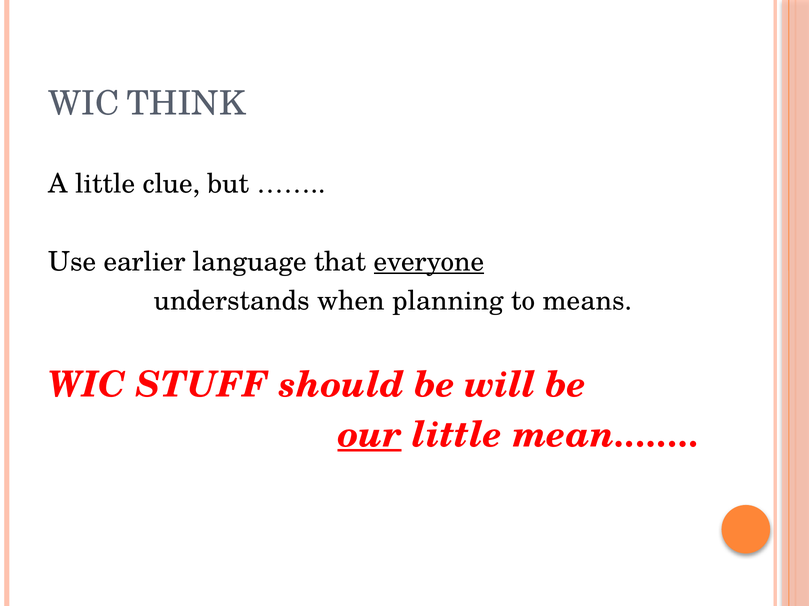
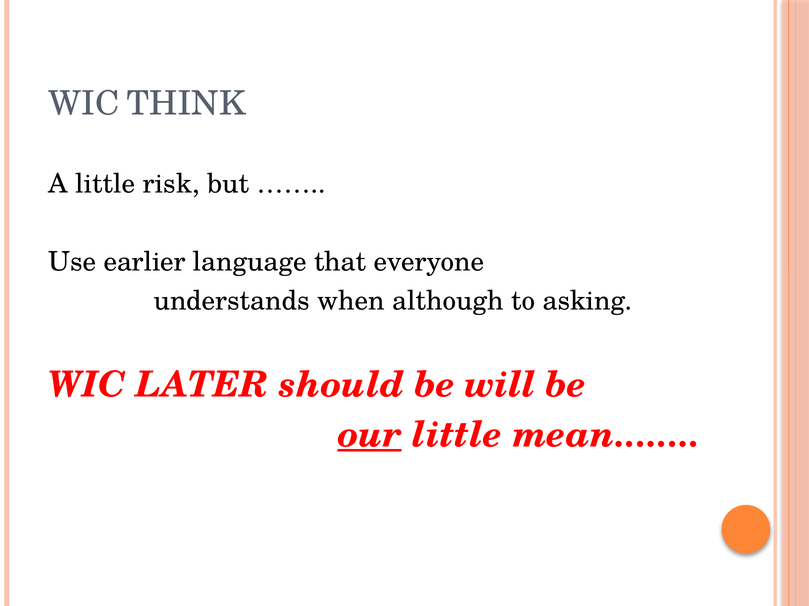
clue: clue -> risk (171, 184)
everyone underline: present -> none (429, 262)
planning: planning -> although (448, 301)
means: means -> asking (588, 301)
STUFF: STUFF -> LATER (202, 385)
